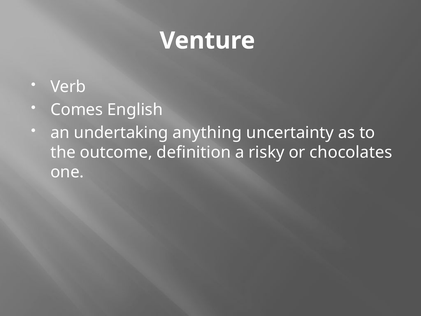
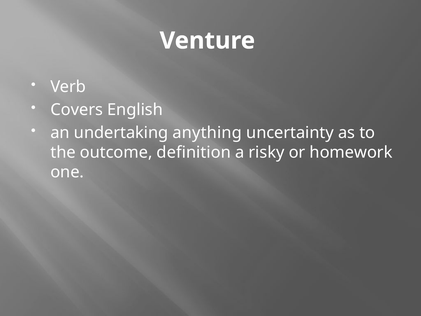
Comes: Comes -> Covers (77, 110)
chocolates: chocolates -> homework (351, 152)
